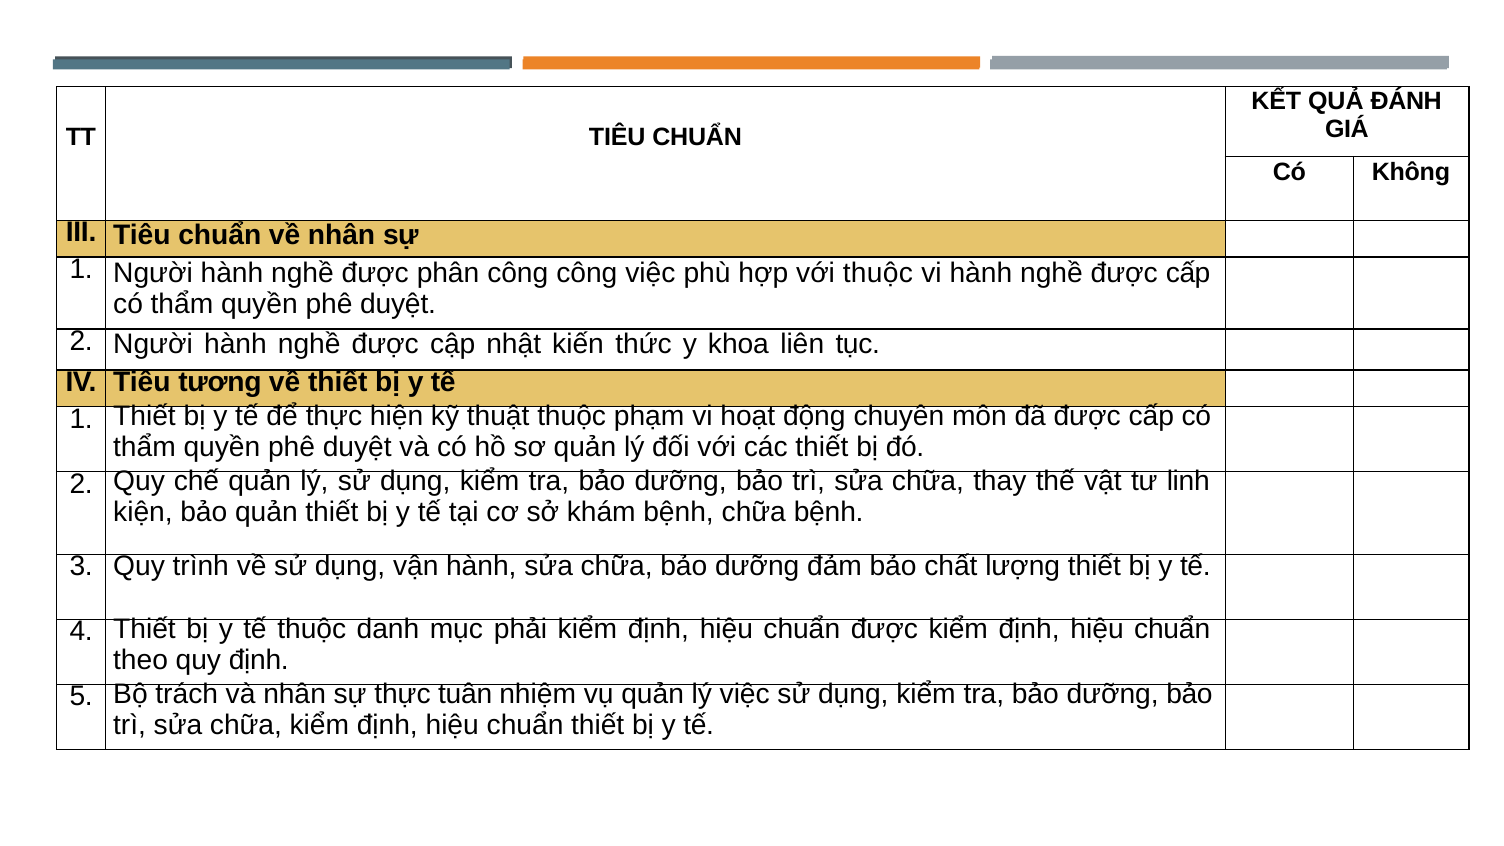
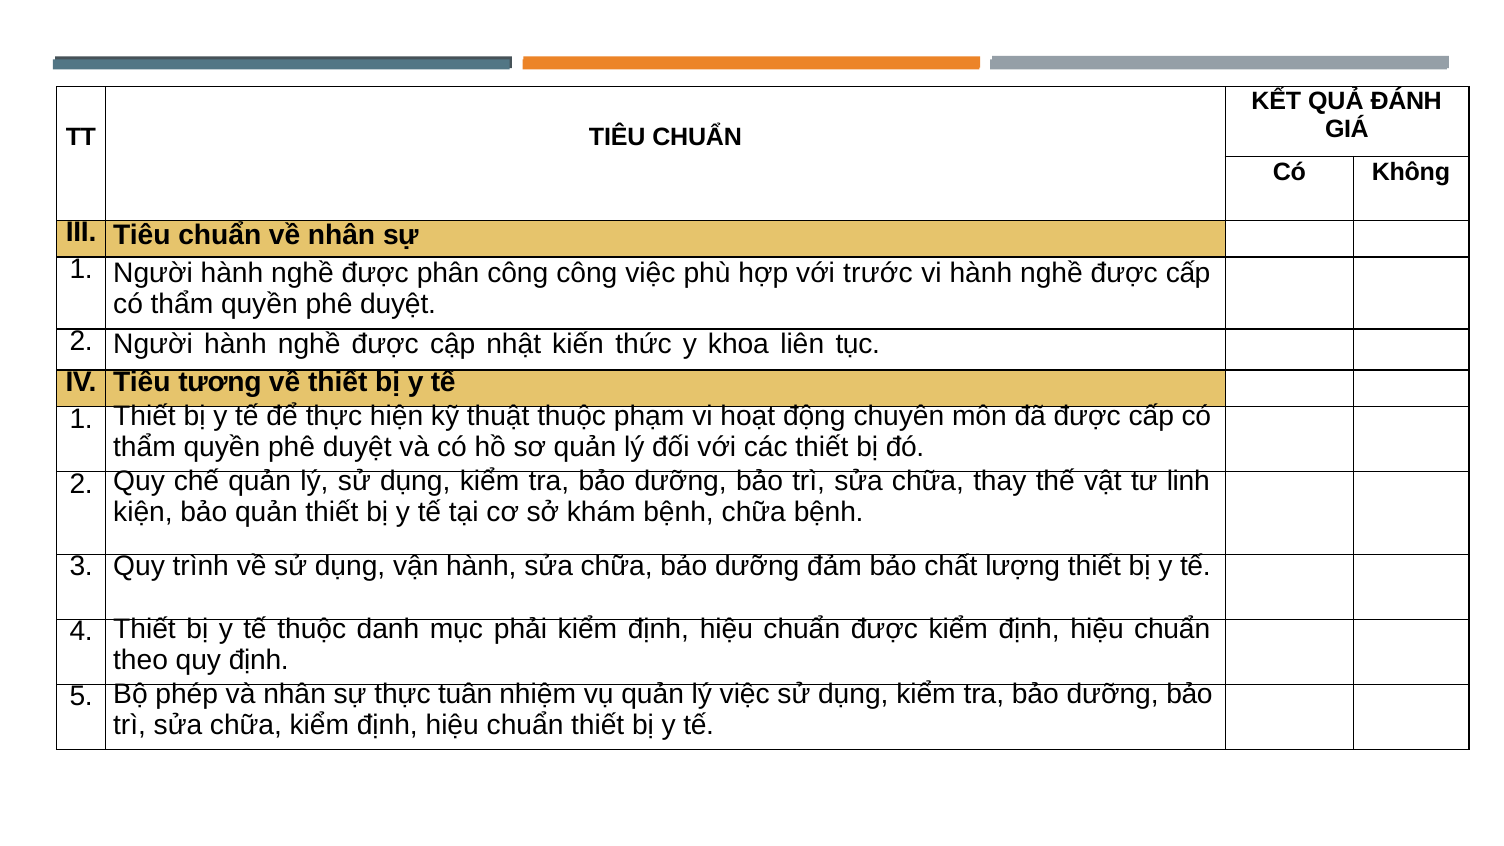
với thuộc: thuộc -> trước (878, 273)
trách: trách -> phép (187, 694)
